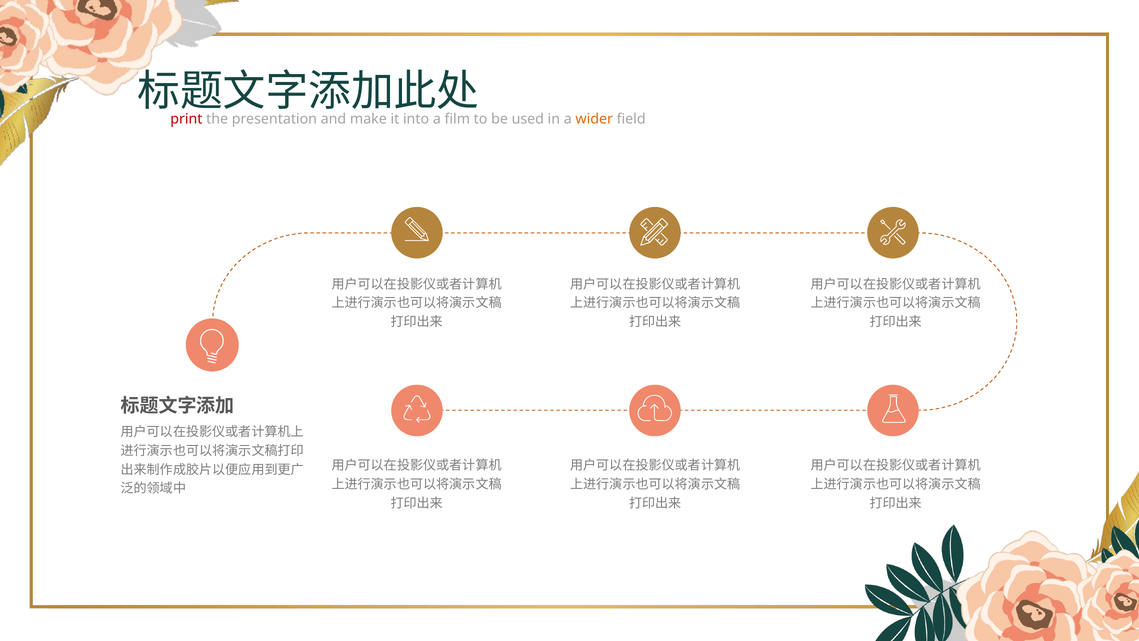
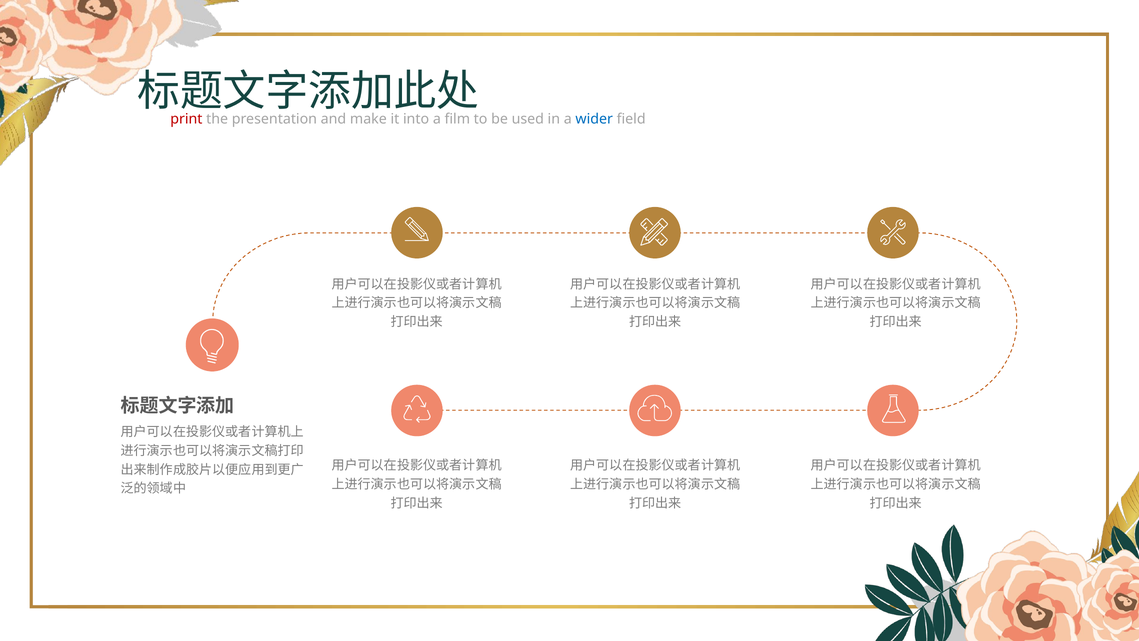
wider colour: orange -> blue (594, 119)
